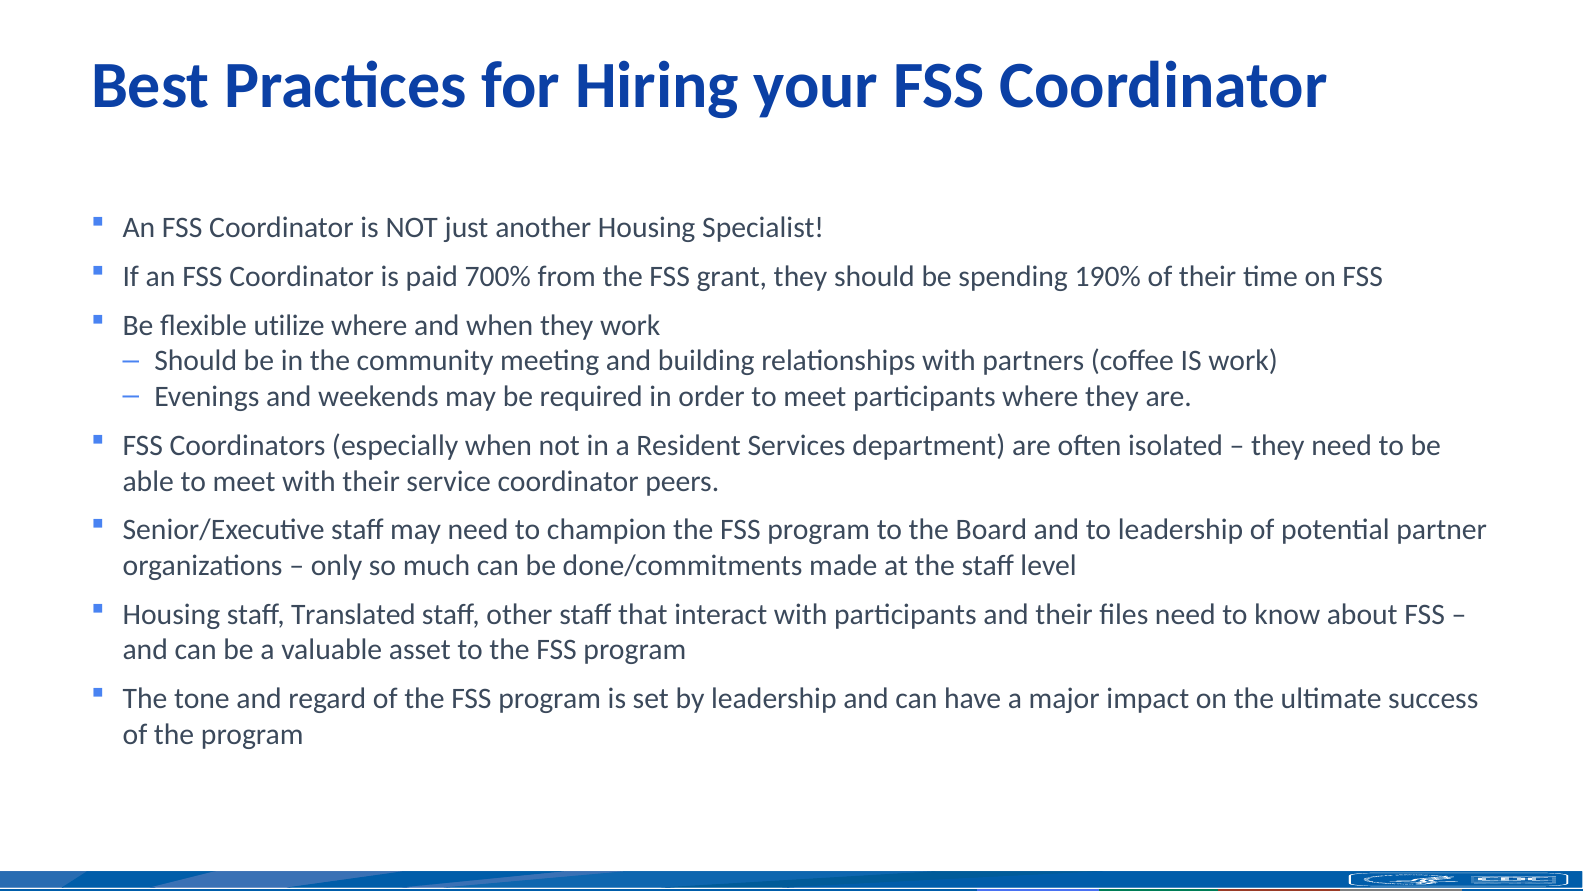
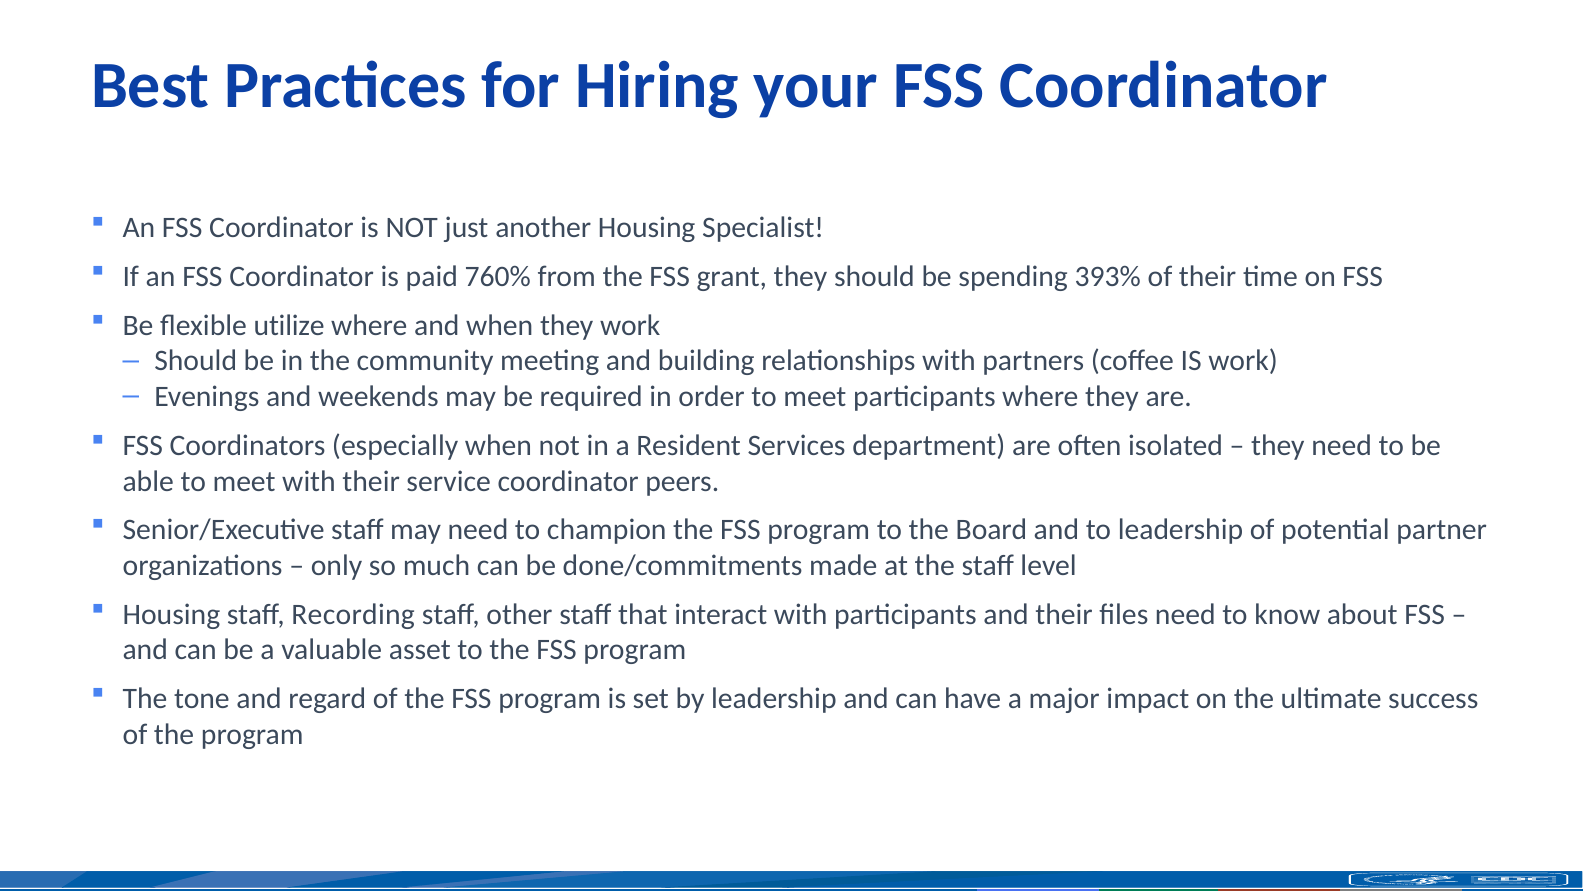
700%: 700% -> 760% (498, 276)
190%: 190% -> 393% (1108, 276)
Translated: Translated -> Recording (353, 614)
